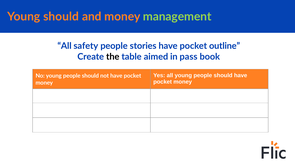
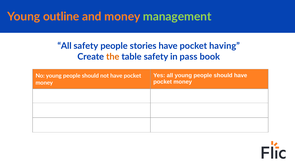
Young should: should -> outline (61, 17)
outline: outline -> having (224, 46)
the colour: black -> orange (113, 57)
table aimed: aimed -> safety (156, 57)
